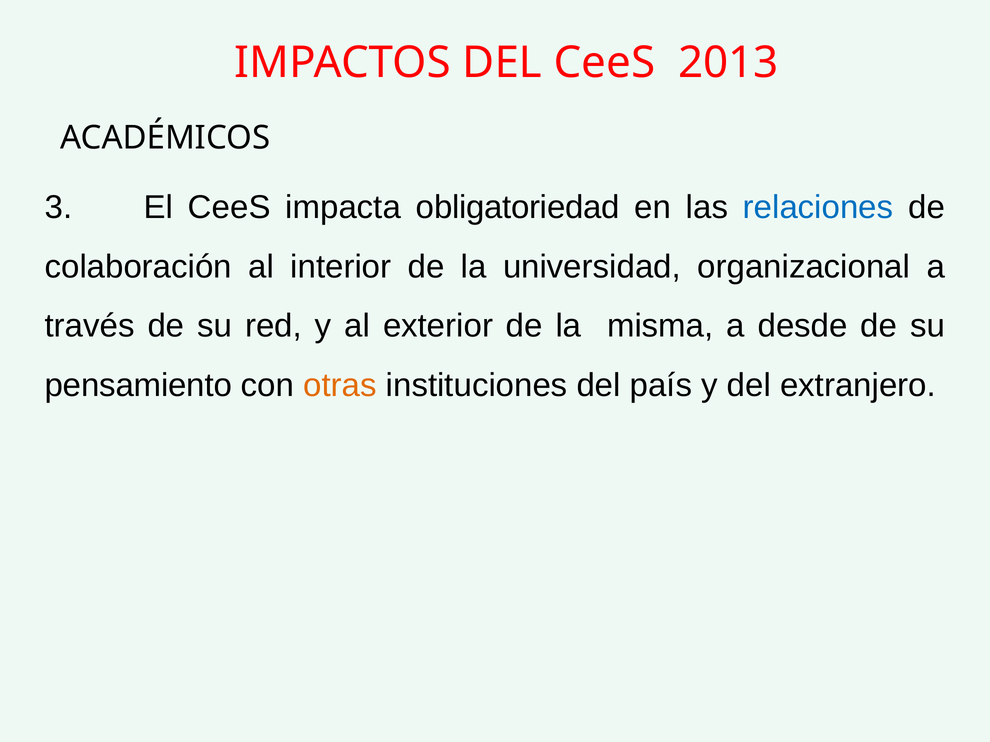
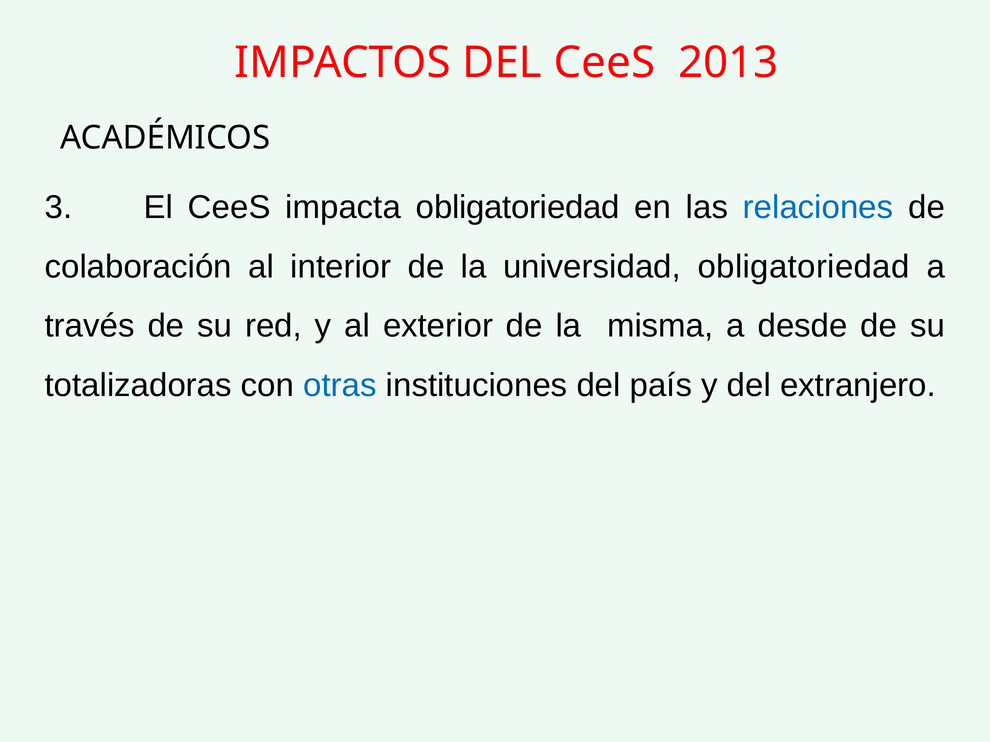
universidad organizacional: organizacional -> obligatoriedad (804, 267)
pensamiento: pensamiento -> totalizadoras (138, 386)
otras colour: orange -> blue (340, 386)
